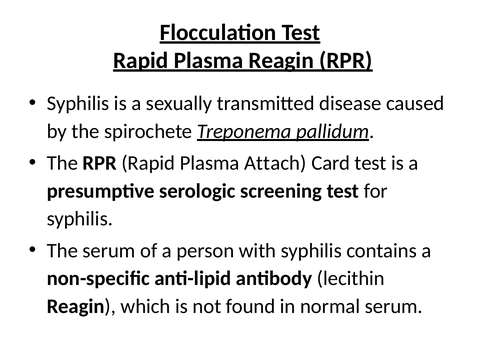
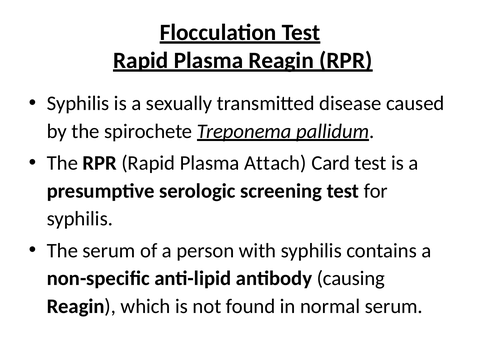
lecithin: lecithin -> causing (351, 278)
